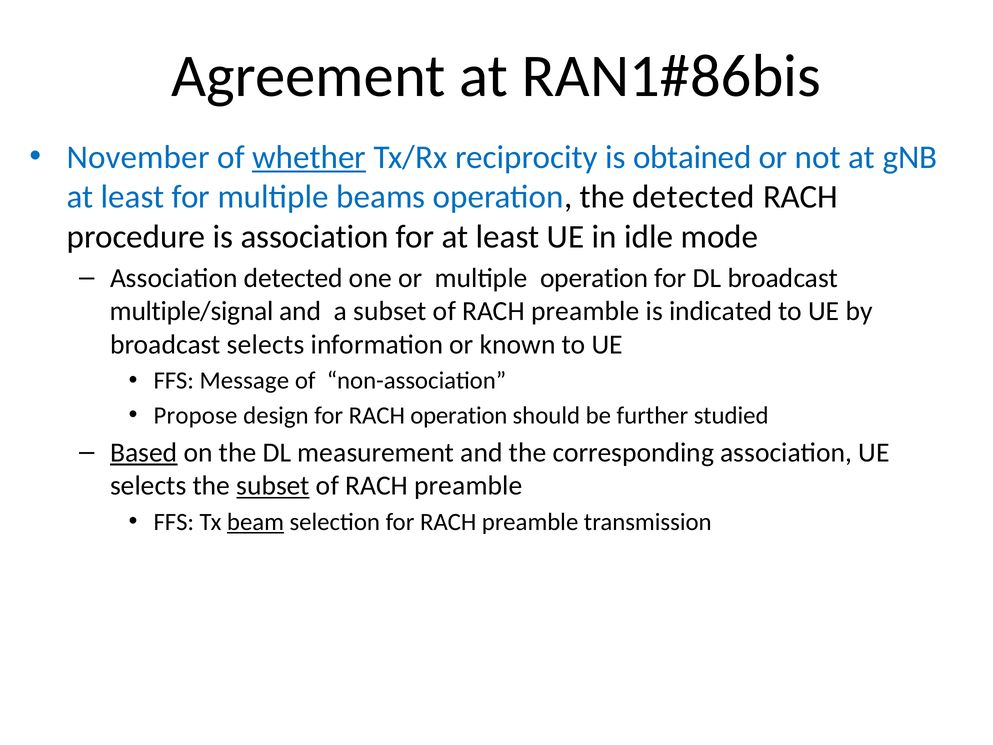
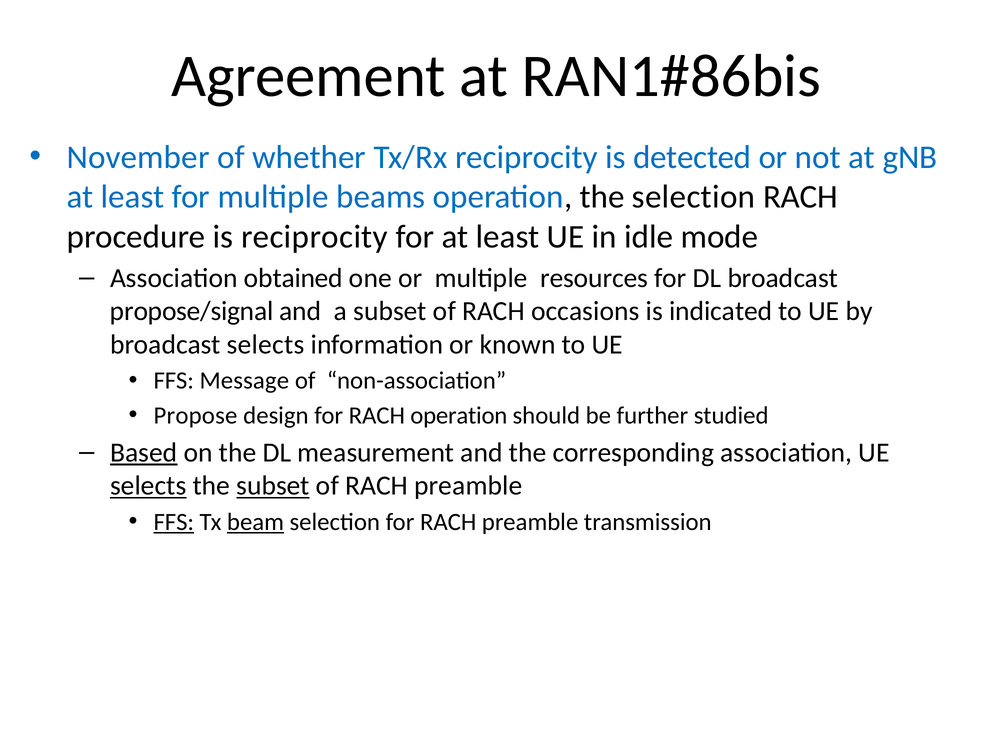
whether underline: present -> none (309, 157)
obtained: obtained -> detected (692, 157)
the detected: detected -> selection (694, 197)
is association: association -> reciprocity (314, 237)
Association detected: detected -> obtained (293, 278)
multiple operation: operation -> resources (594, 278)
multiple/signal: multiple/signal -> propose/signal (192, 311)
preamble: preamble -> occasions (585, 311)
selects underline: none -> present (148, 486)
FFS underline: none -> present (174, 522)
